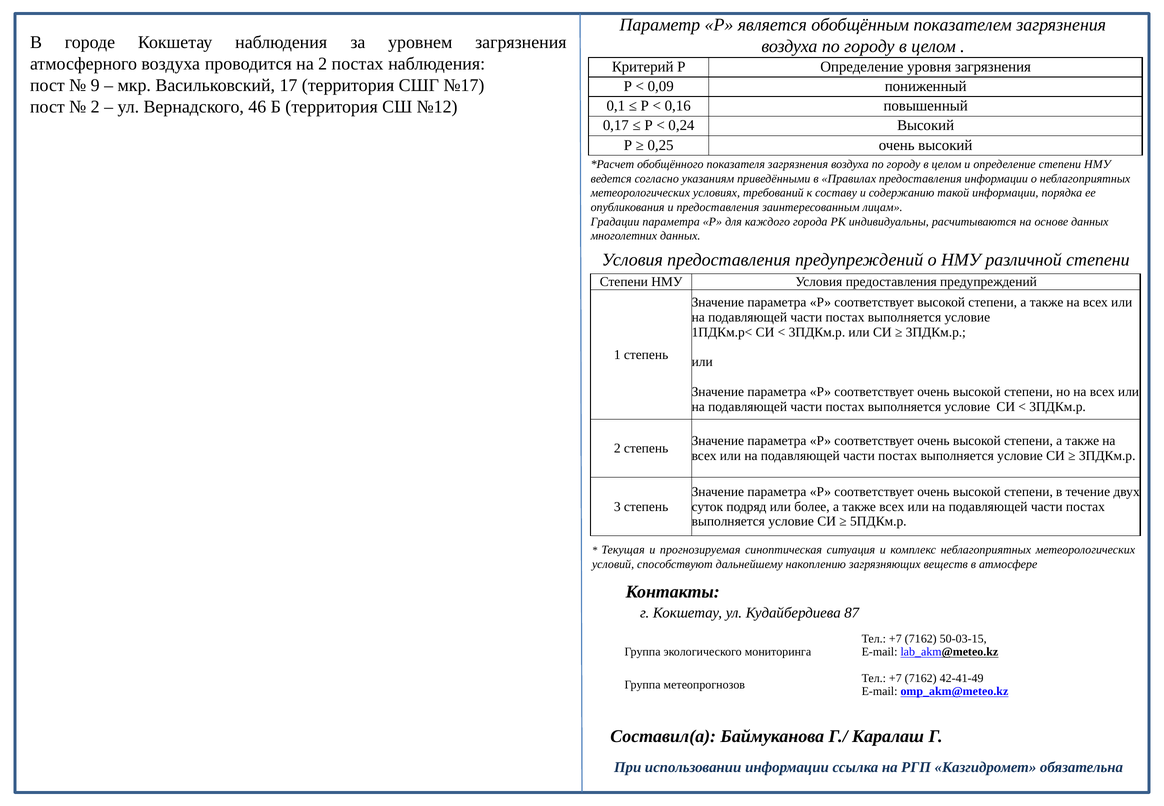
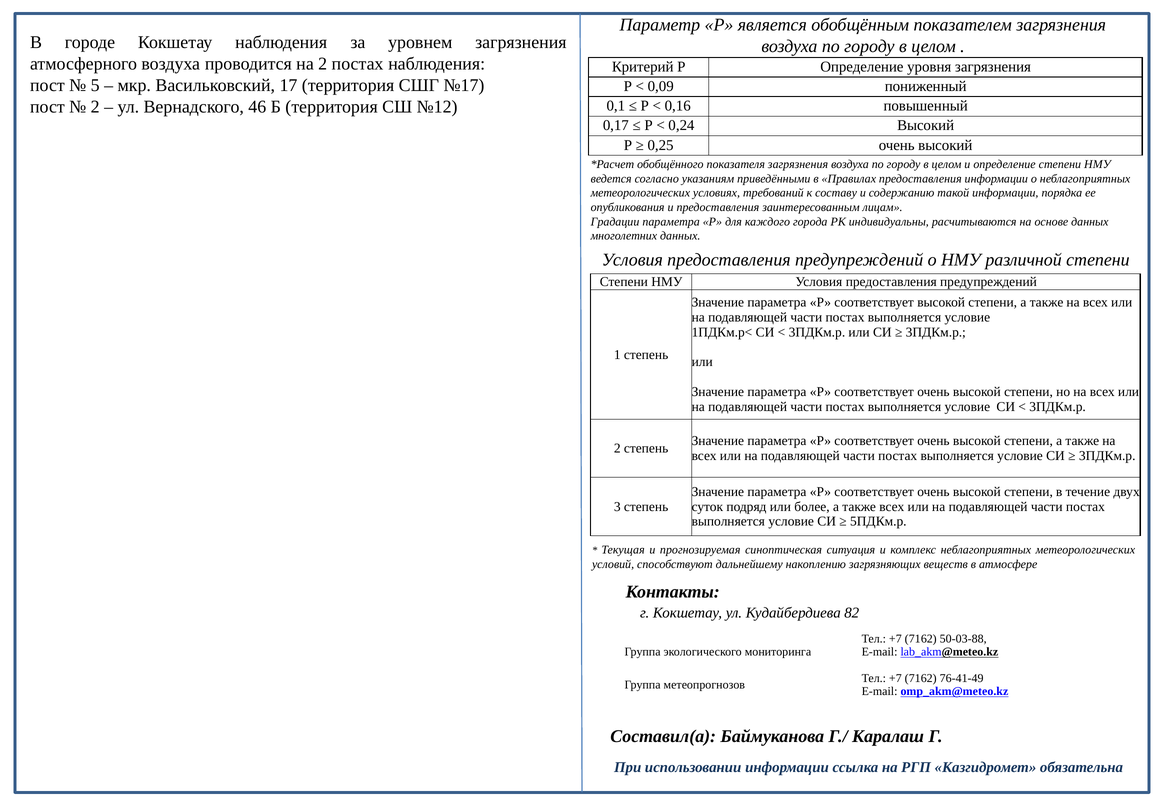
9: 9 -> 5 (95, 85)
87: 87 -> 82 (852, 613)
50-03-15: 50-03-15 -> 50-03-88 (963, 639)
42-41-49: 42-41-49 -> 76-41-49 (962, 678)
